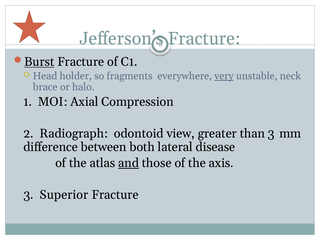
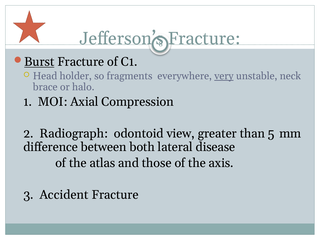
than 3: 3 -> 5 (271, 134)
and underline: present -> none (129, 163)
Superior: Superior -> Accident (64, 195)
